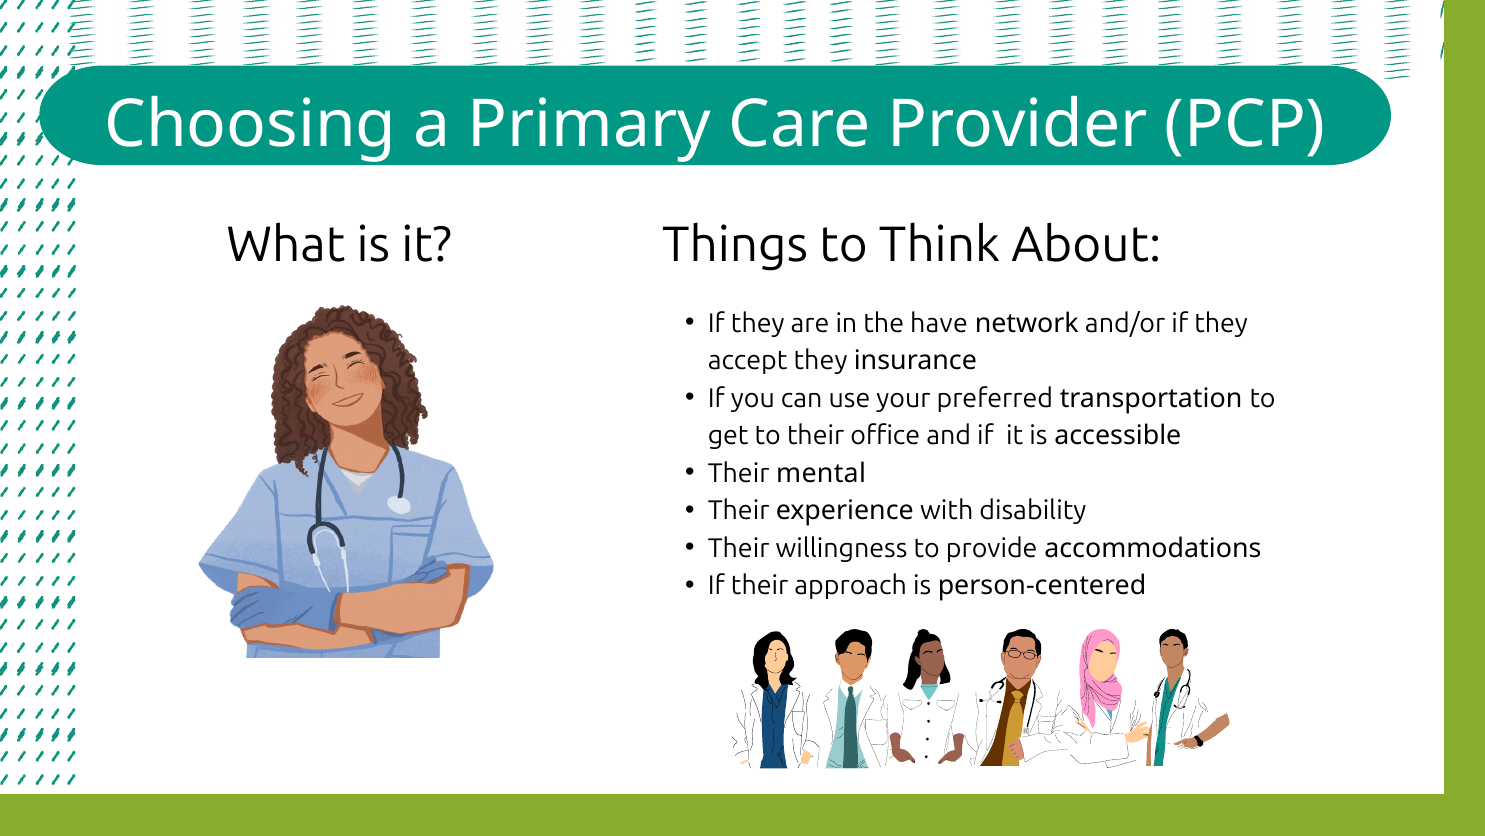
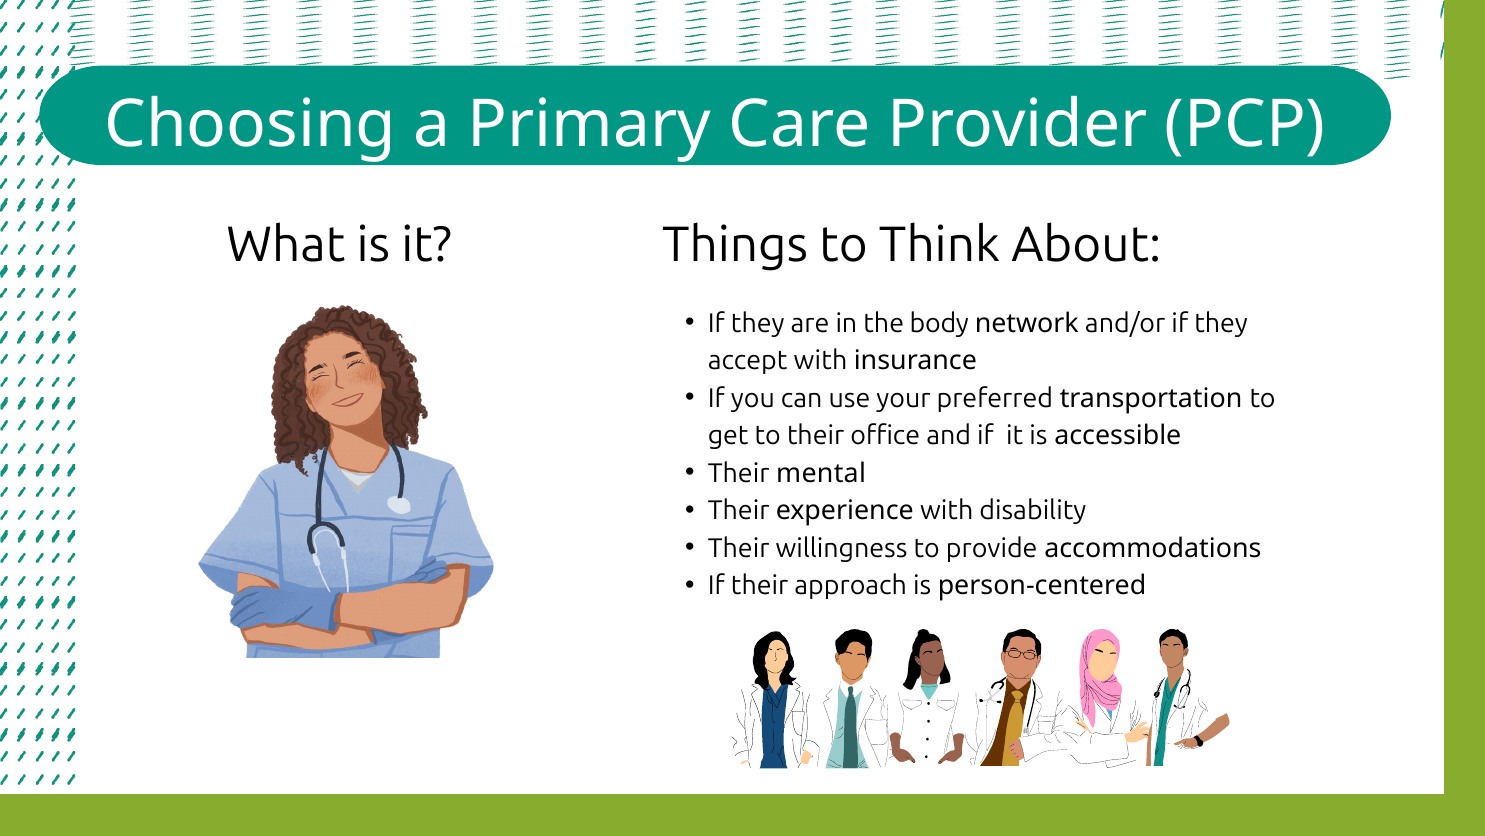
have: have -> body (939, 323)
accept they: they -> with (820, 360)
